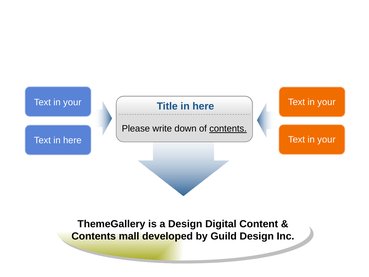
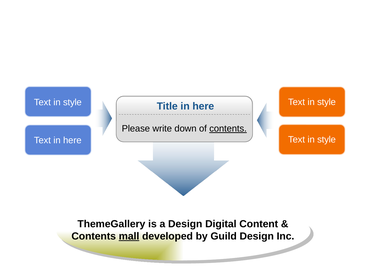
your: your -> style (327, 102)
your: your -> style (72, 102)
your: your -> style (327, 139)
mall underline: none -> present (129, 236)
